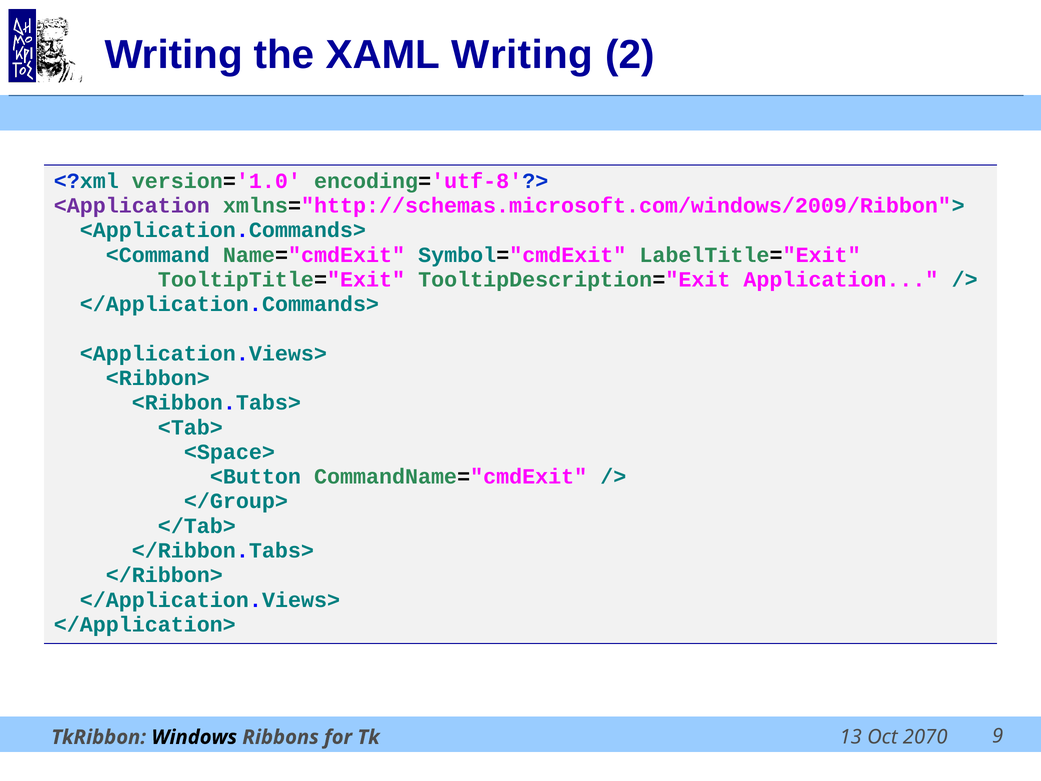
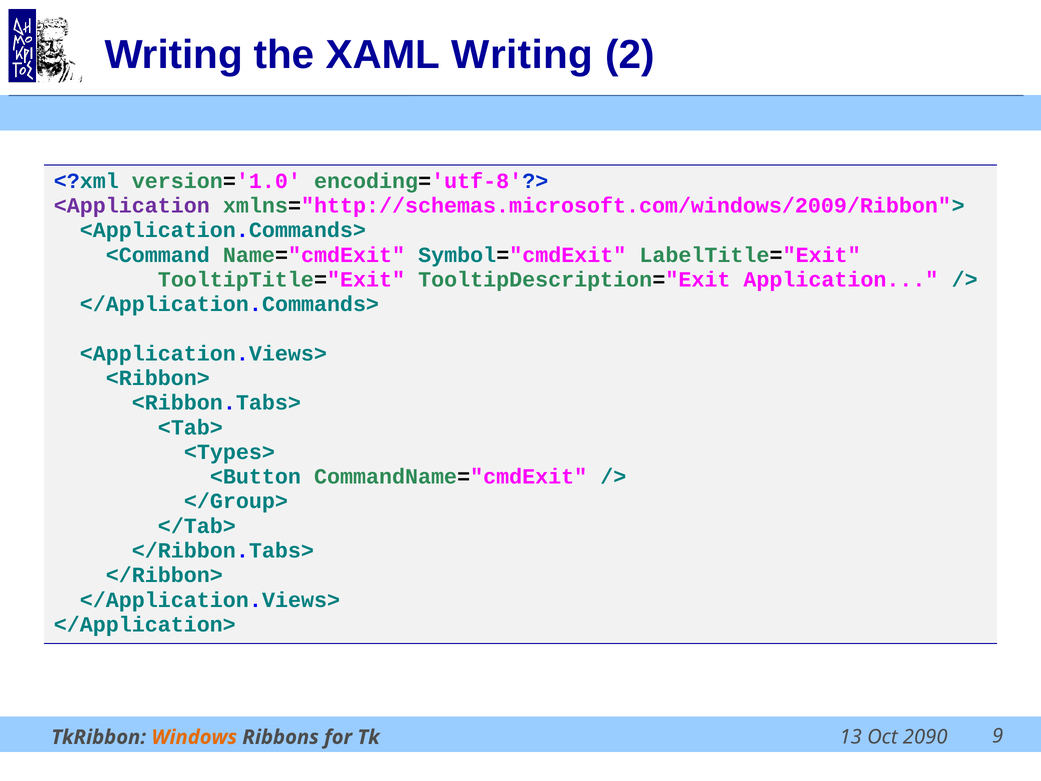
<Space>: <Space> -> <Types> (229, 452)
2070: 2070 -> 2090 (925, 737)
Windows colour: black -> orange (194, 737)
